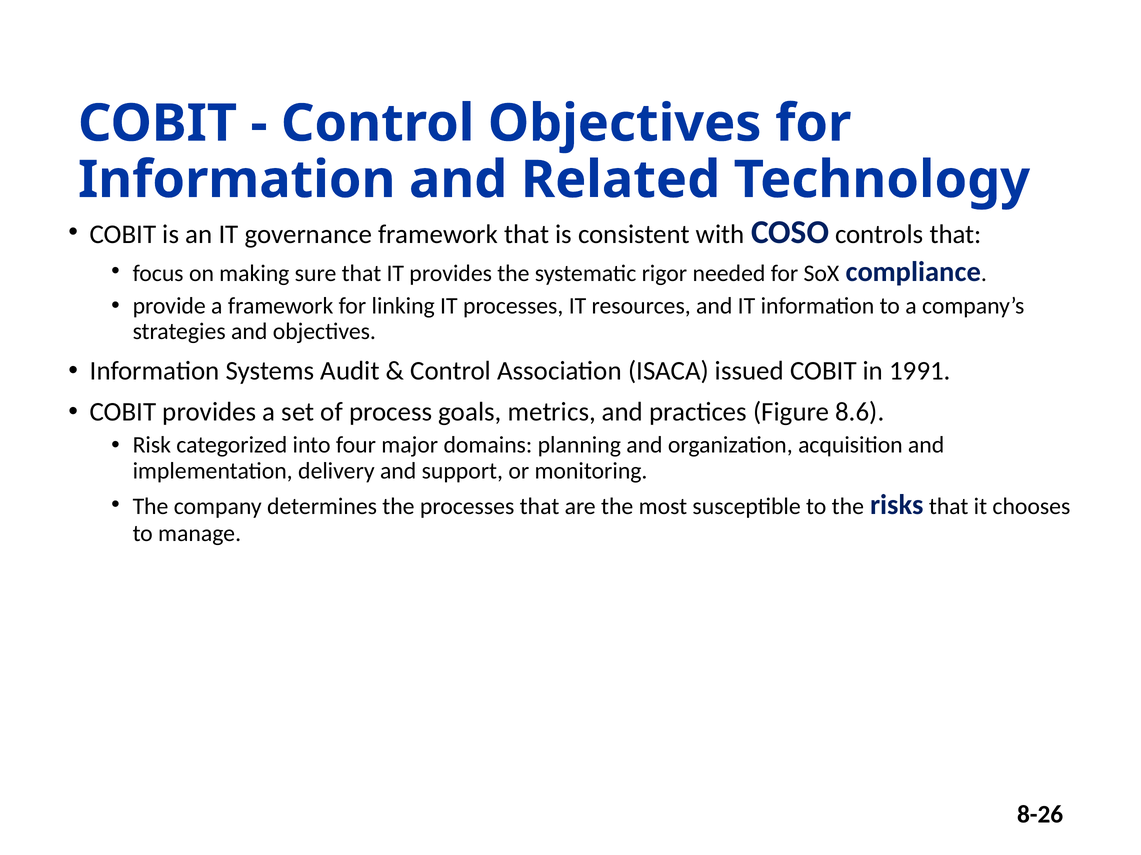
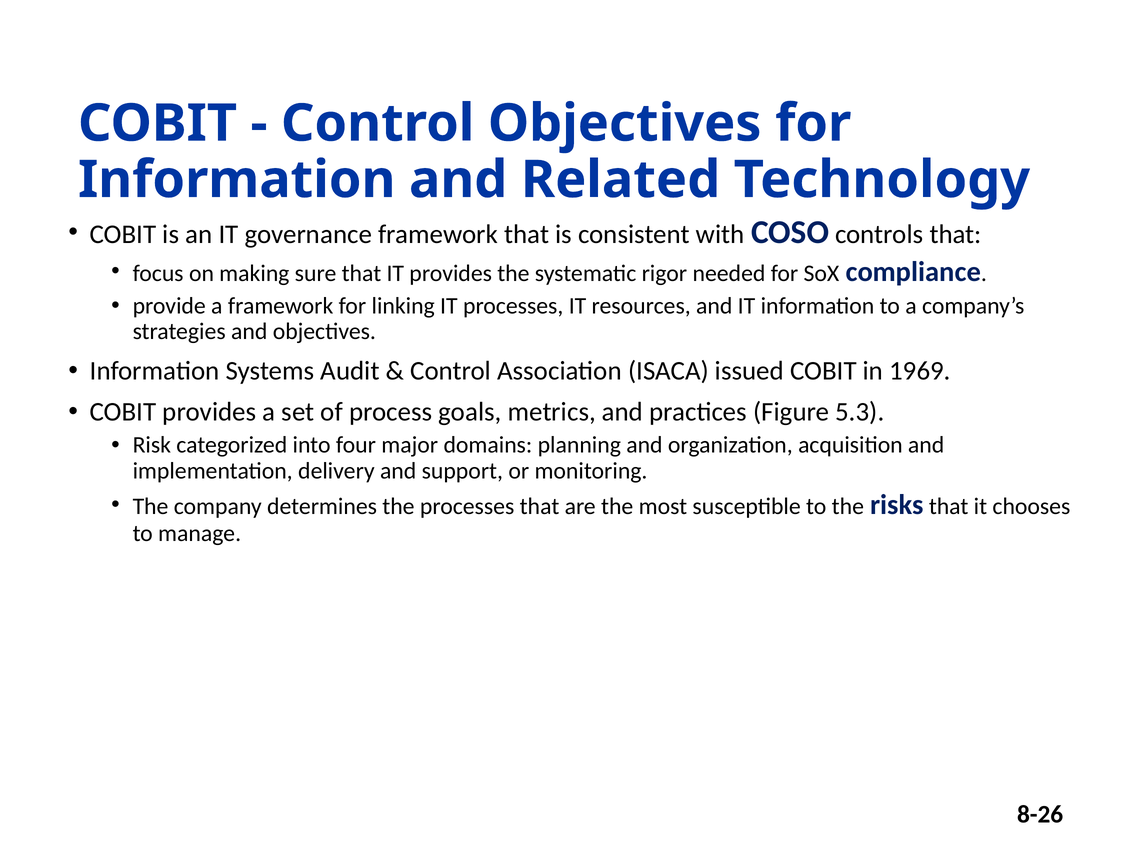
1991: 1991 -> 1969 (920, 371)
8.6: 8.6 -> 5.3 (860, 412)
